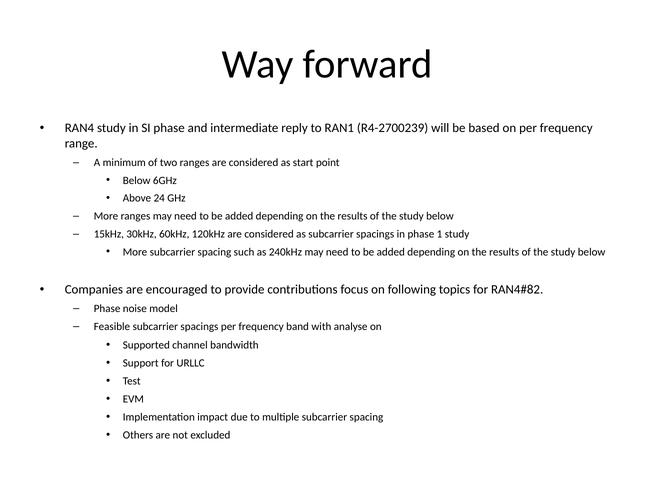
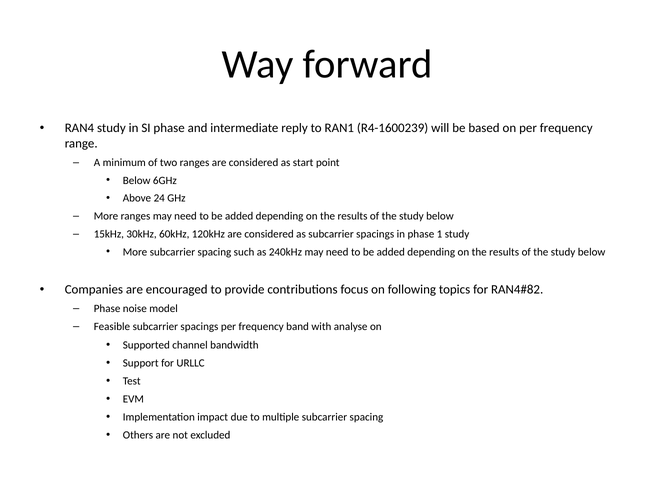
R4-2700239: R4-2700239 -> R4-1600239 (393, 128)
